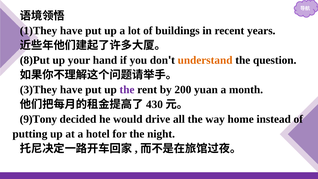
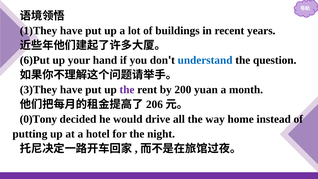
8)Put: 8)Put -> 6)Put (35, 60)
understand colour: orange -> blue (205, 60)
430: 430 -> 206 (154, 104)
9)Tony: 9)Tony -> 0)Tony (38, 119)
